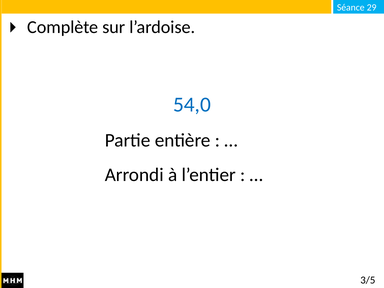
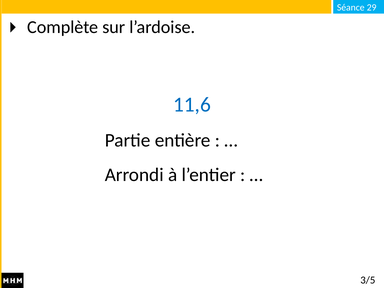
54,0: 54,0 -> 11,6 (192, 105)
